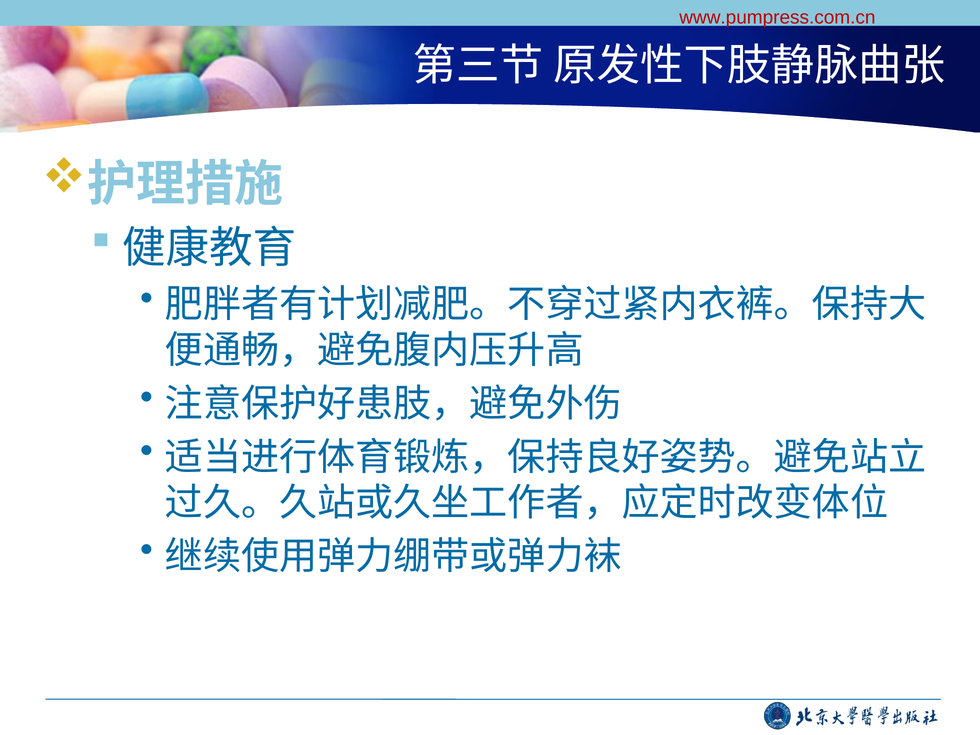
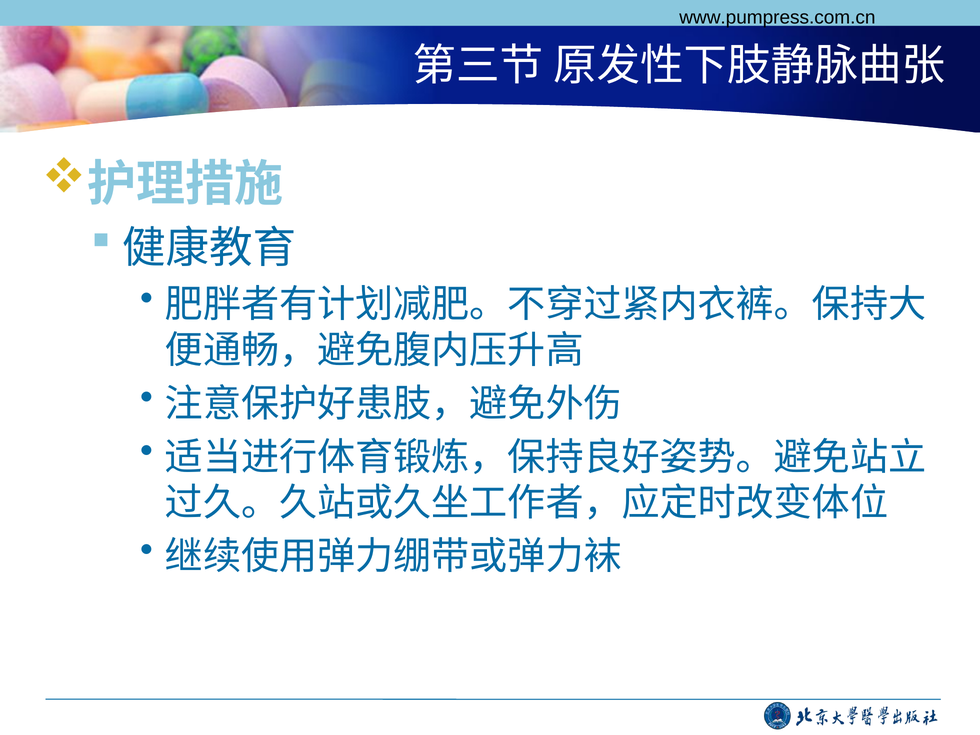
www.pumpress.com.cn colour: red -> black (777, 18)
